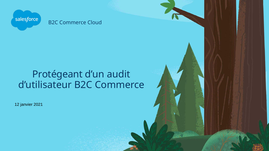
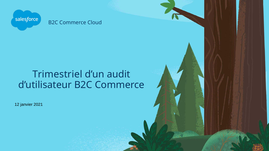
Protégeant: Protégeant -> Trimestriel (57, 75)
